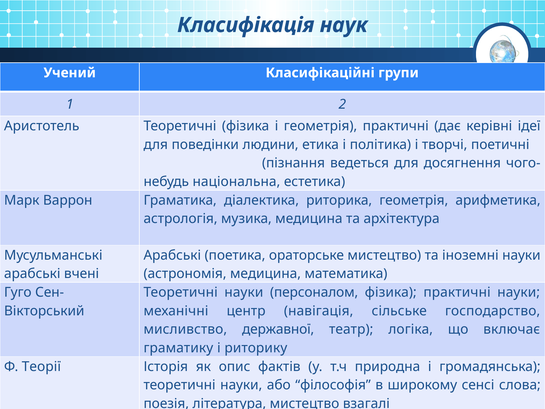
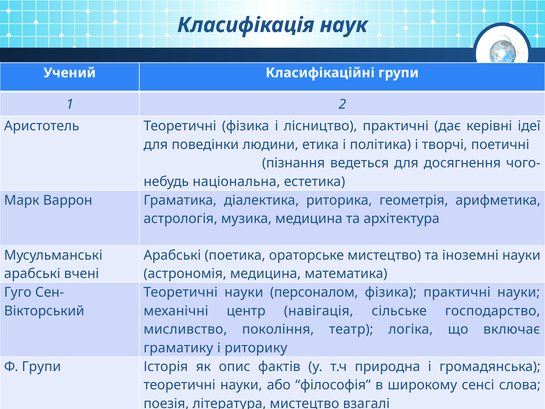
і геометрія: геометрія -> лісництво (320, 126)
державної: державної -> покоління (278, 329)
Ф Теорії: Теорії -> Групи (41, 366)
